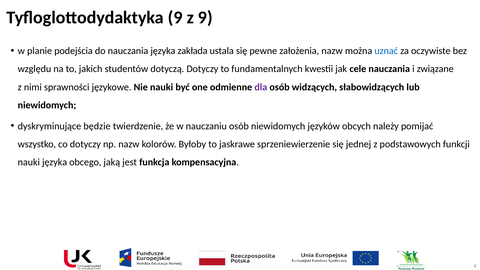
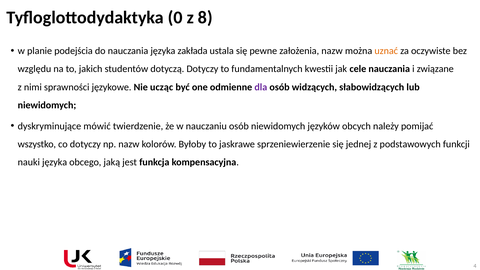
Tyfloglottodydaktyka 9: 9 -> 0 (175, 17)
z 9: 9 -> 8 (205, 17)
uznać colour: blue -> orange (386, 51)
Nie nauki: nauki -> ucząc (162, 87)
będzie: będzie -> mówić (97, 126)
